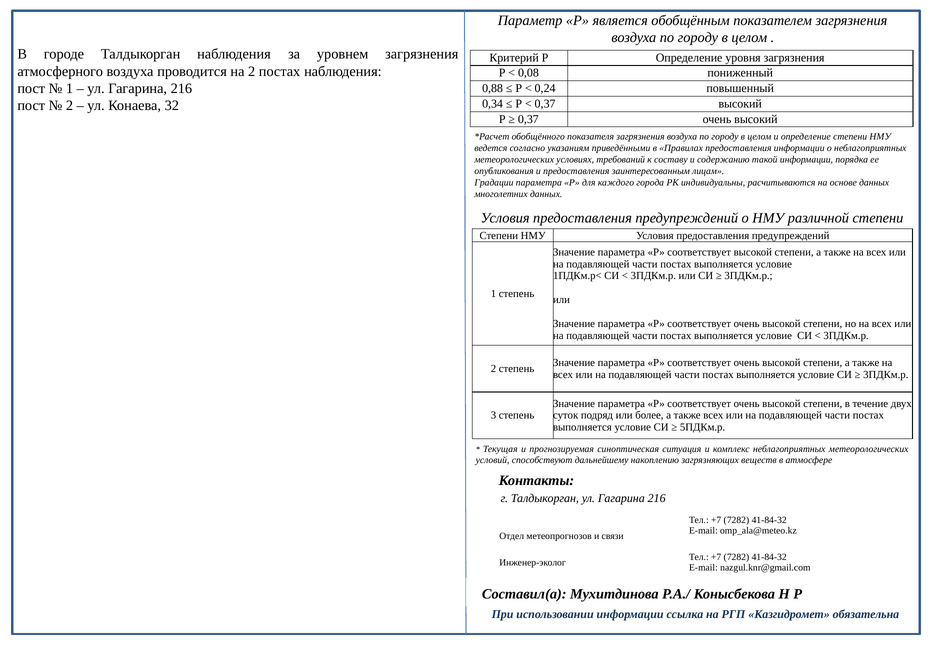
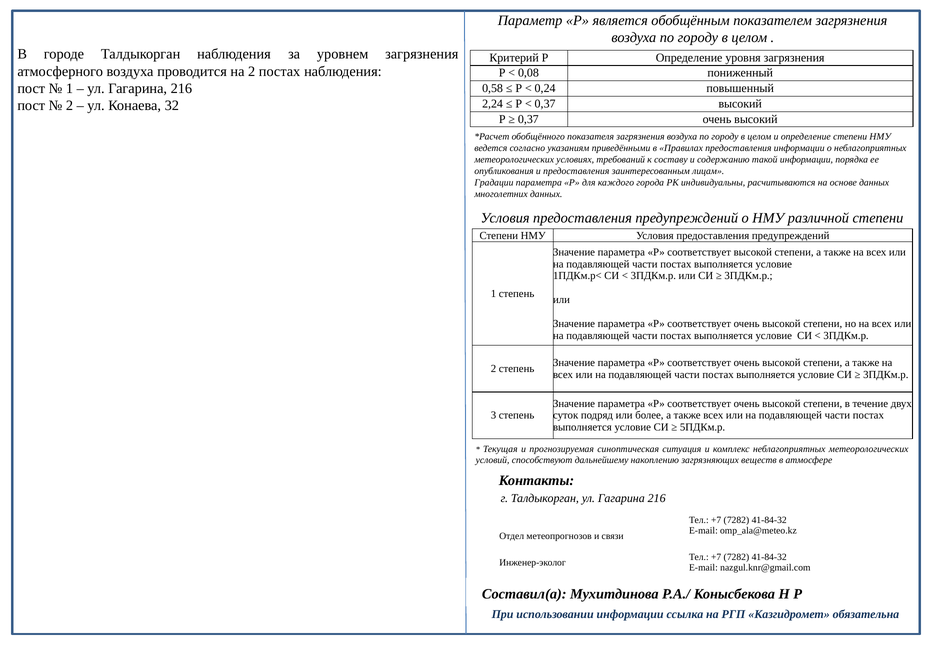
0,88: 0,88 -> 0,58 (493, 88)
0,34: 0,34 -> 2,24 (493, 104)
